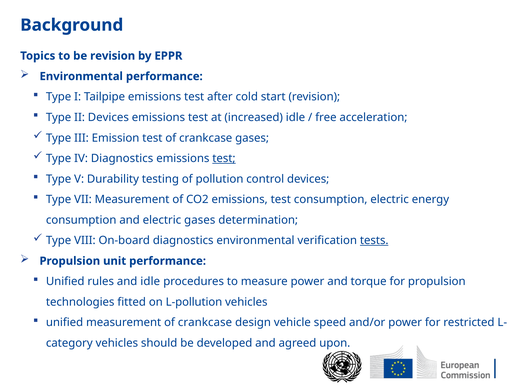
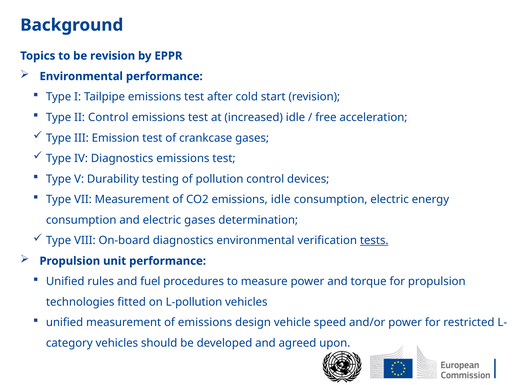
II Devices: Devices -> Control (108, 118)
test underline: present -> none (224, 159)
CO2 emissions test: test -> idle (281, 200)
and idle: idle -> fuel (150, 282)
measurement of crankcase: crankcase -> emissions (205, 323)
